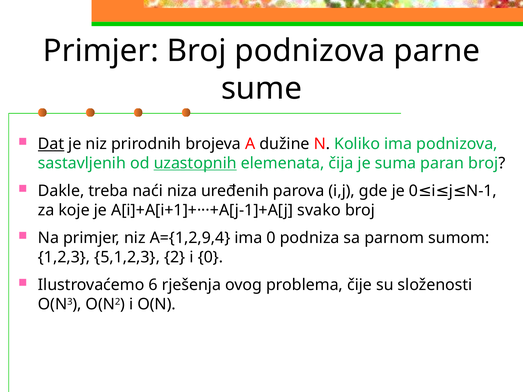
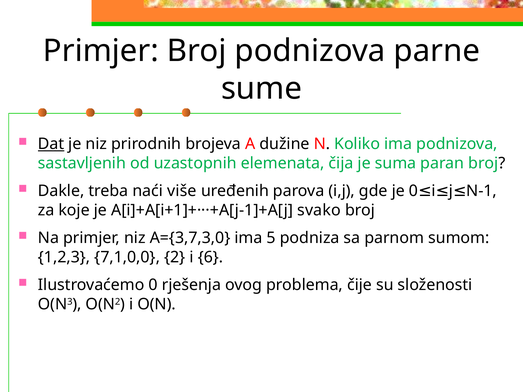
uzastopnih underline: present -> none (195, 163)
niza: niza -> više (182, 191)
A={1,2,9,4: A={1,2,9,4 -> A={3,7,3,0 (190, 238)
ima 0: 0 -> 5 (271, 238)
5,1,2,3: 5,1,2,3 -> 7,1,0,0 (127, 257)
i 0: 0 -> 6 (210, 257)
Ilustrovaćemo 6: 6 -> 0 (153, 285)
